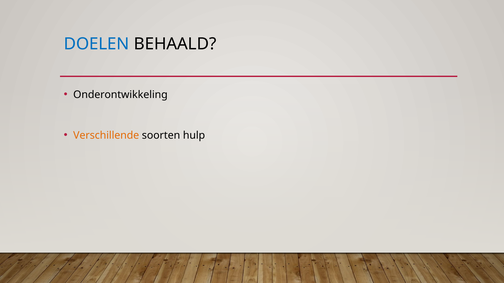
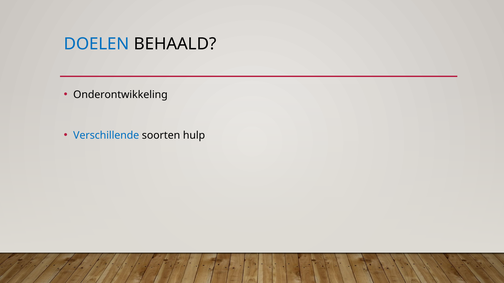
Verschillende colour: orange -> blue (106, 136)
